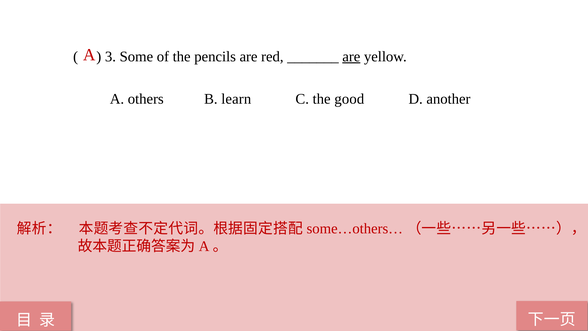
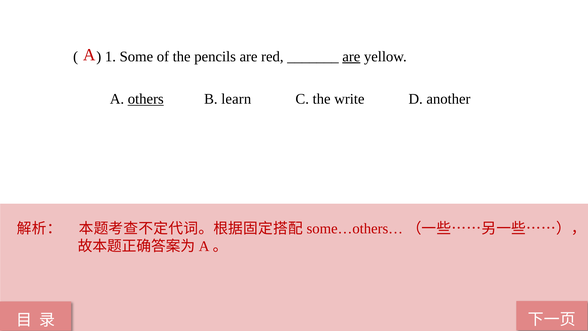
3: 3 -> 1 (110, 57)
others underline: none -> present (146, 99)
good: good -> write (349, 99)
